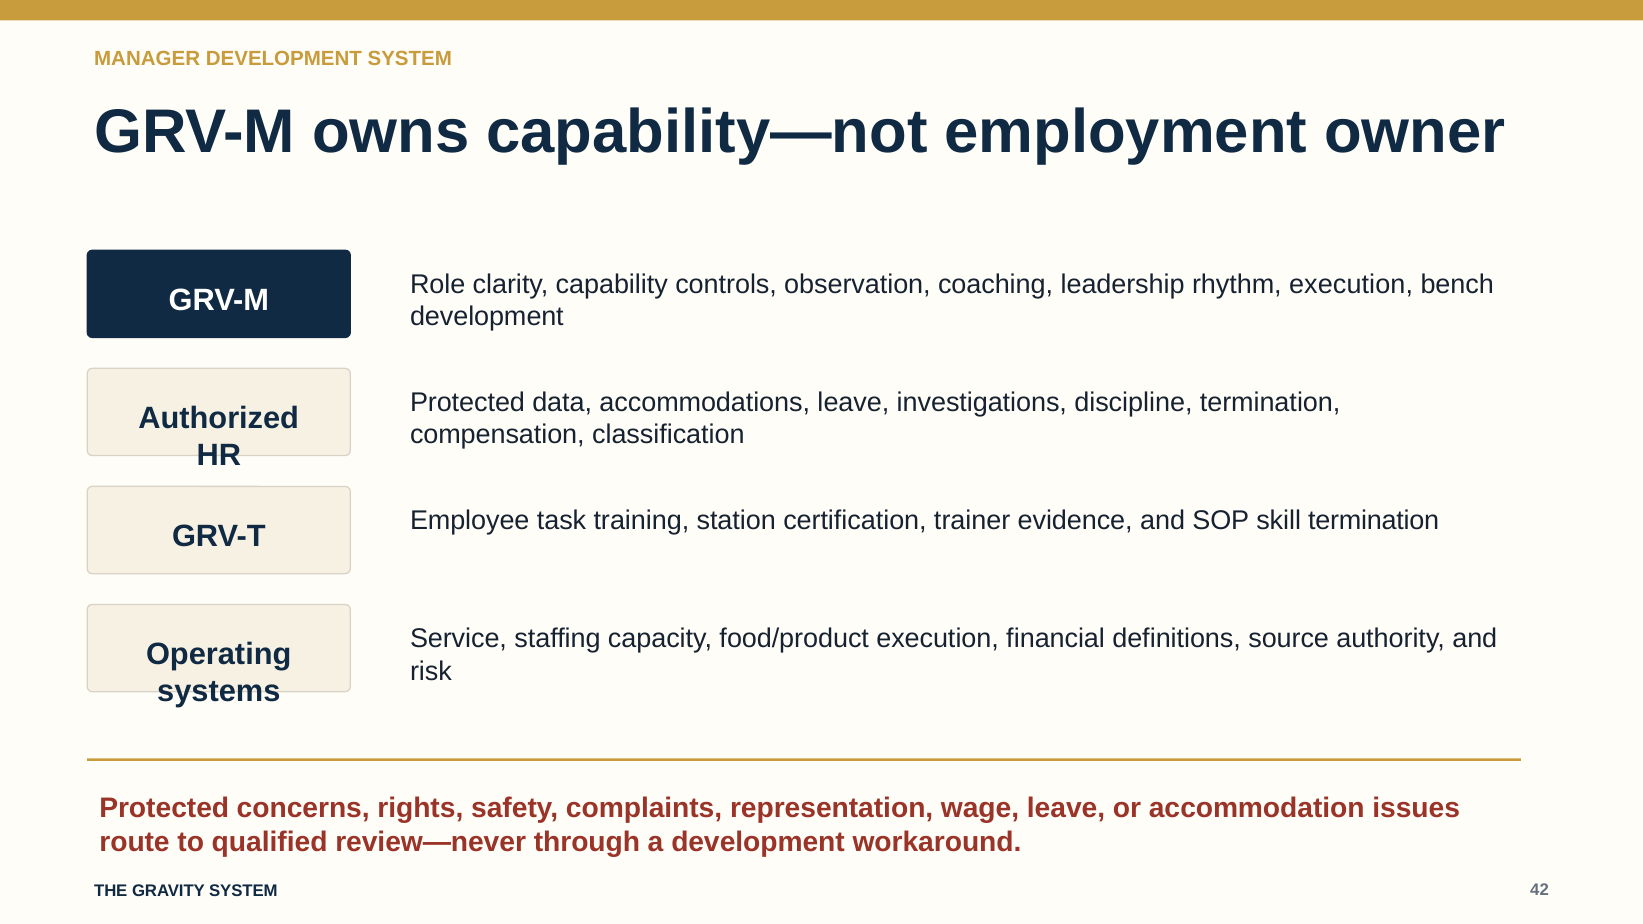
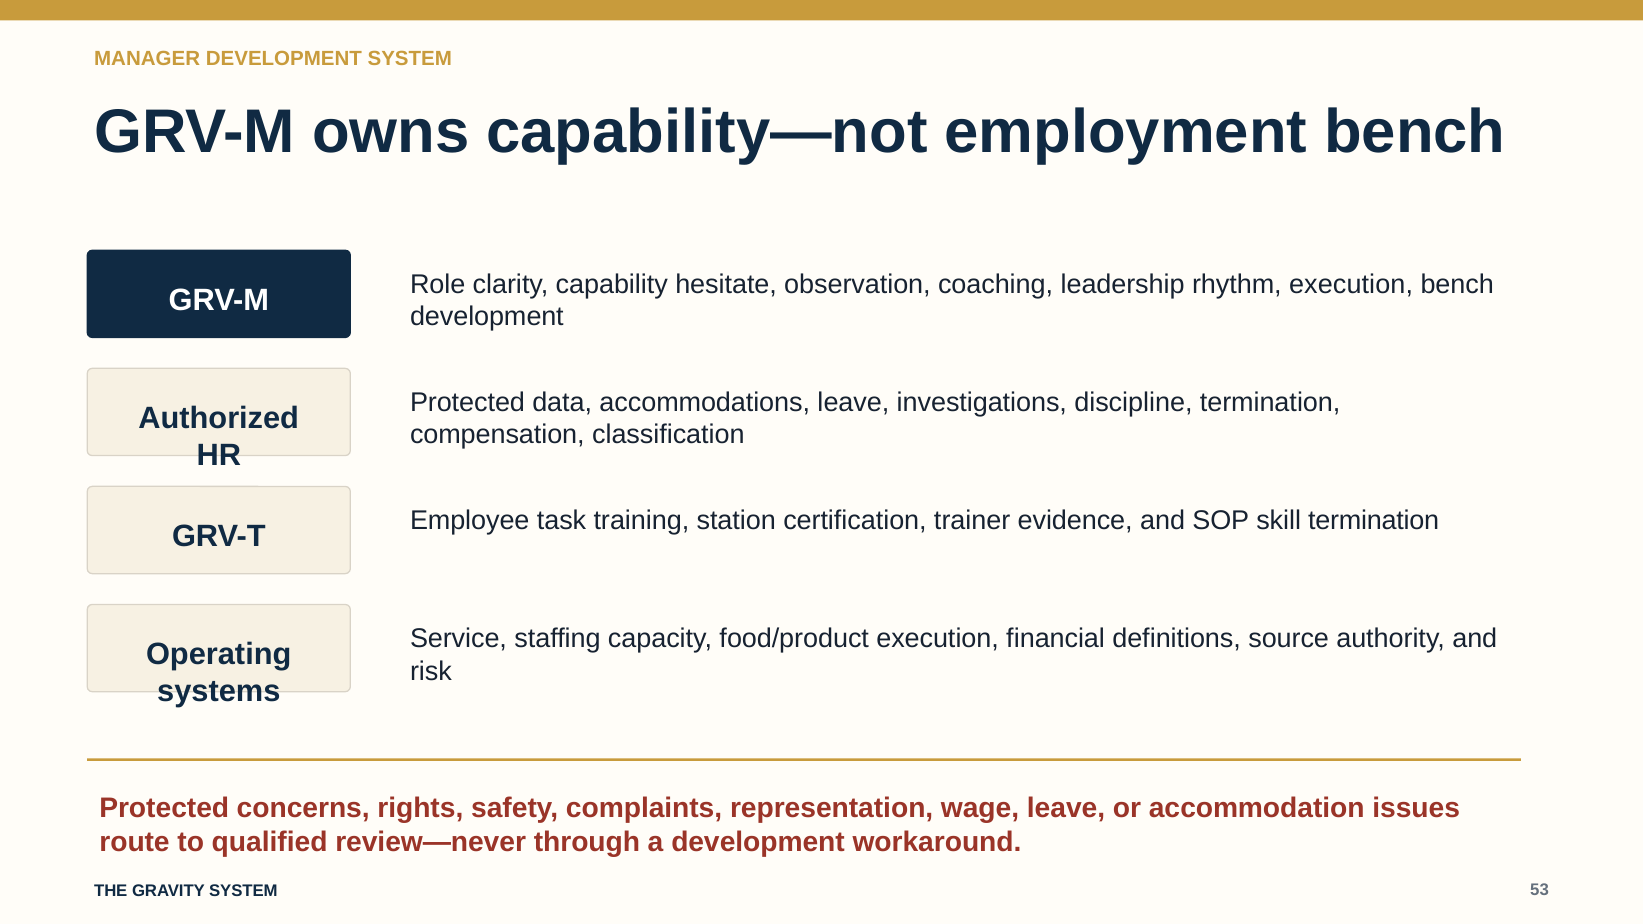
employment owner: owner -> bench (1415, 132)
controls: controls -> hesitate (726, 285)
42: 42 -> 53 (1540, 890)
